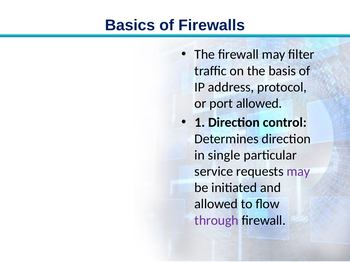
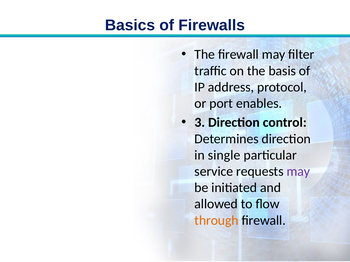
port allowed: allowed -> enables (259, 104)
1: 1 -> 3 (200, 123)
through colour: purple -> orange (217, 221)
